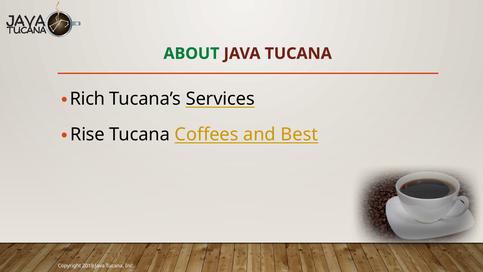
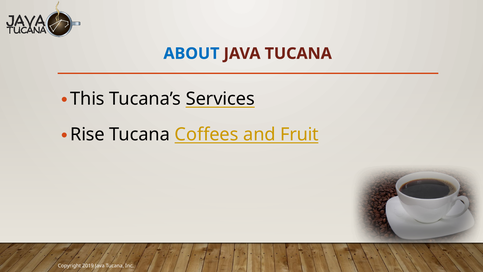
ABOUT colour: green -> blue (191, 54)
Rich: Rich -> This (87, 99)
Best: Best -> Fruit (299, 134)
